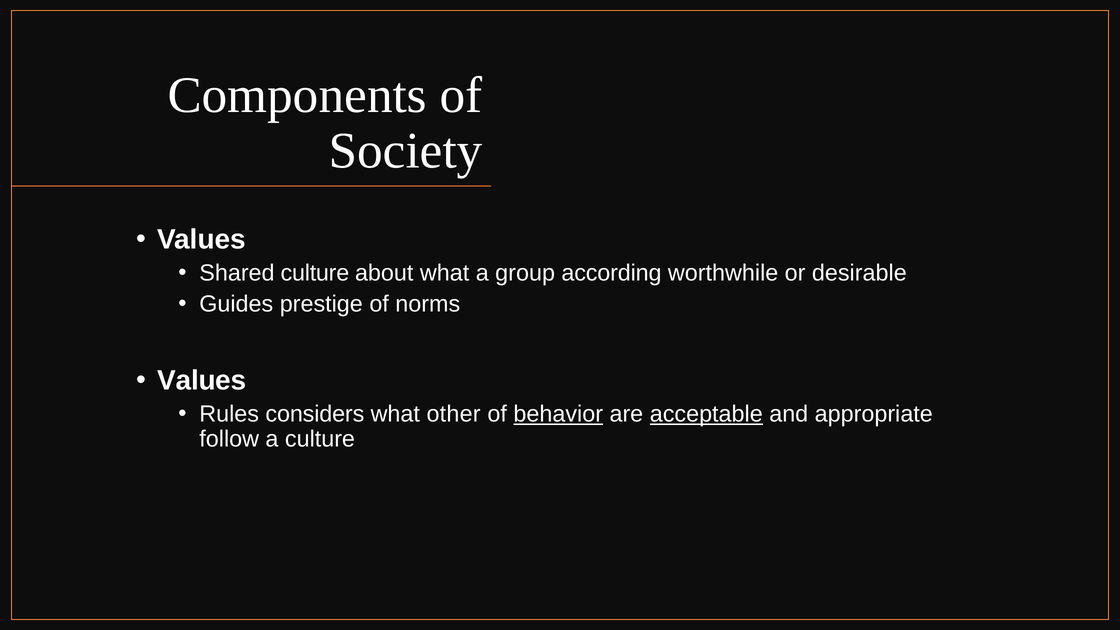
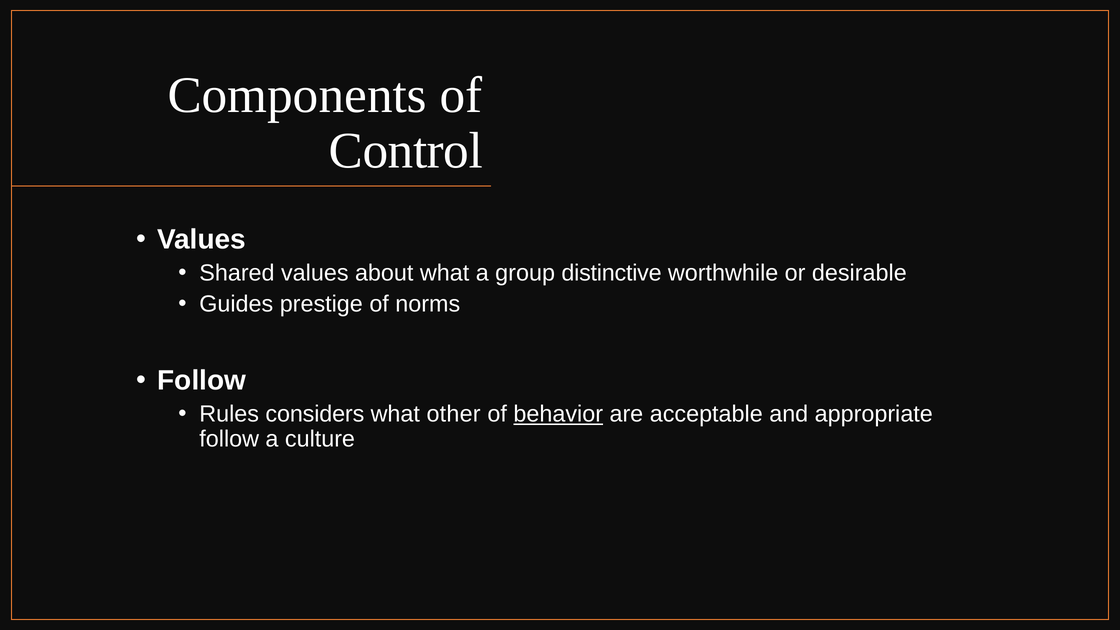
Society: Society -> Control (406, 151)
Shared culture: culture -> values (315, 273)
according: according -> distinctive (612, 273)
Values: Values -> Follow (202, 380)
acceptable underline: present -> none (706, 414)
